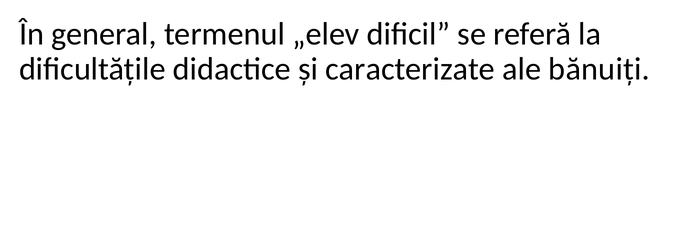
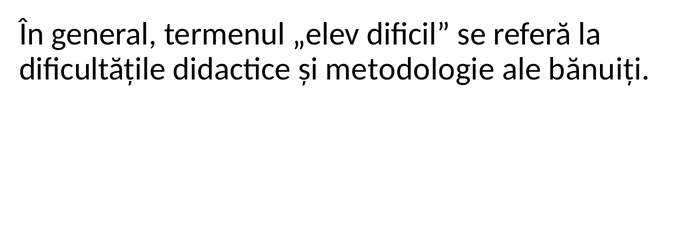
caracterizate: caracterizate -> metodologie (410, 69)
